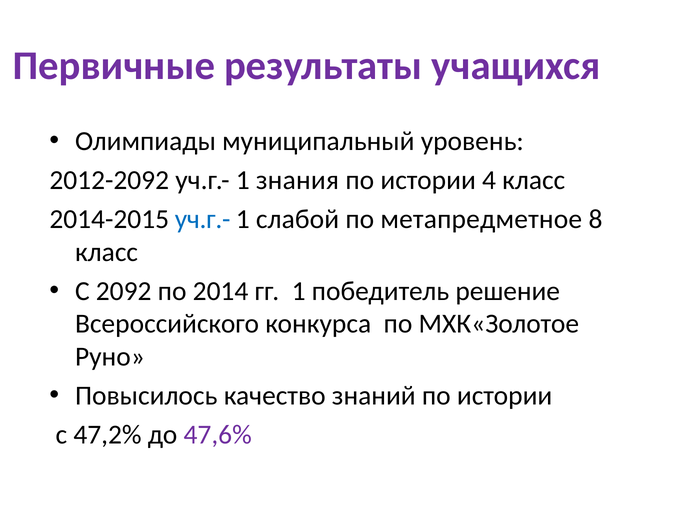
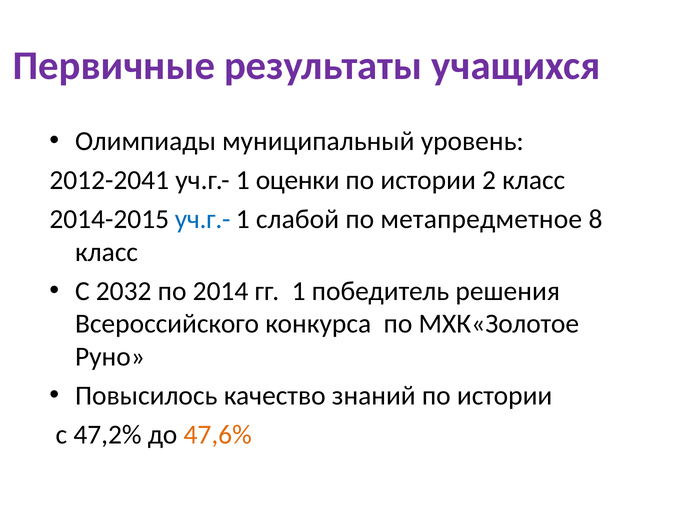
2012-2092: 2012-2092 -> 2012-2041 (109, 180)
знания: знания -> оценки (298, 180)
4: 4 -> 2 (489, 180)
2092: 2092 -> 2032 (124, 291)
решение: решение -> решения (508, 291)
47,6% colour: purple -> orange (218, 435)
